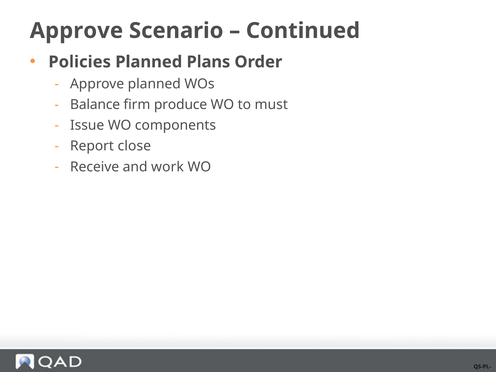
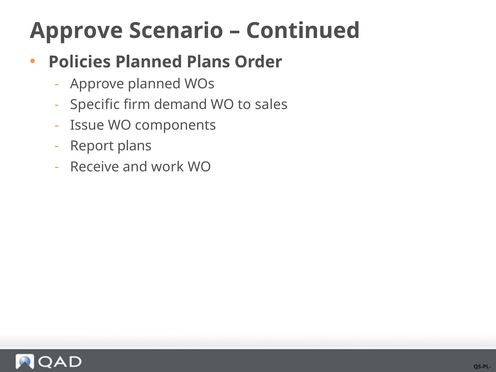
Balance: Balance -> Specific (95, 105)
produce: produce -> demand (181, 105)
must: must -> sales (271, 105)
Report close: close -> plans (134, 146)
